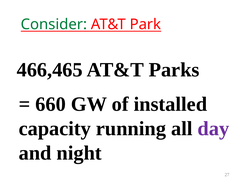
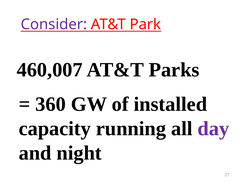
Consider colour: green -> purple (54, 24)
466,465: 466,465 -> 460,007 (50, 70)
660: 660 -> 360 (51, 104)
